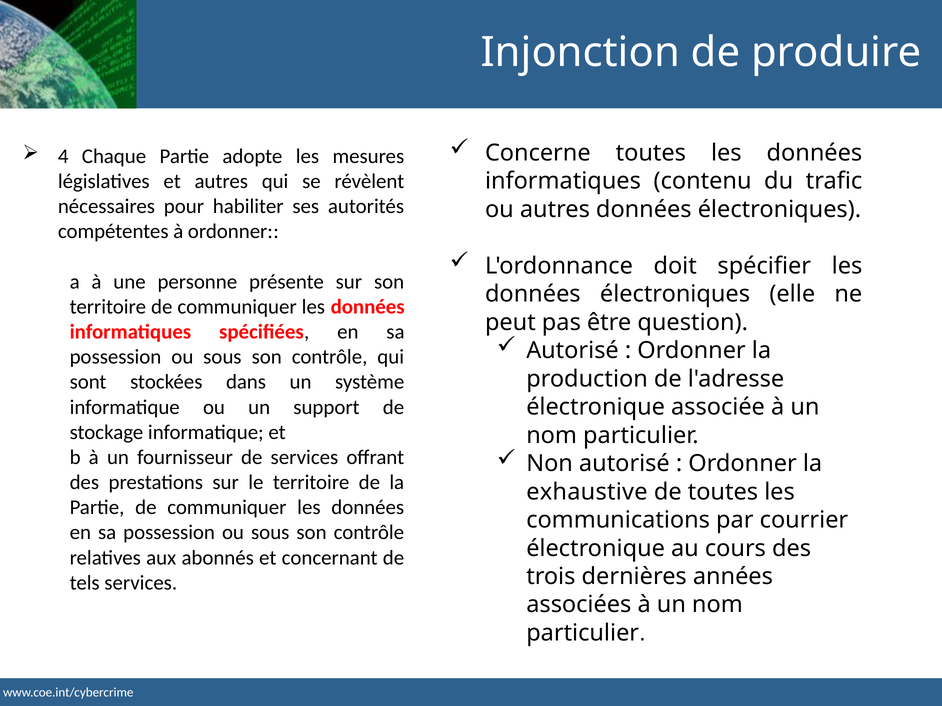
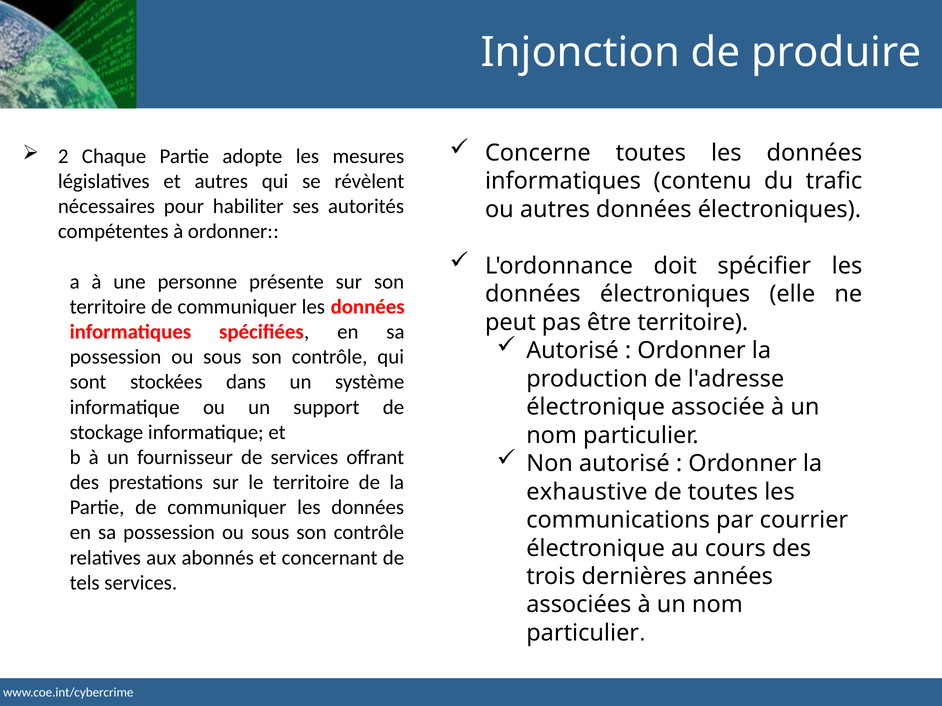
4: 4 -> 2 (63, 156)
être question: question -> territoire (693, 323)
